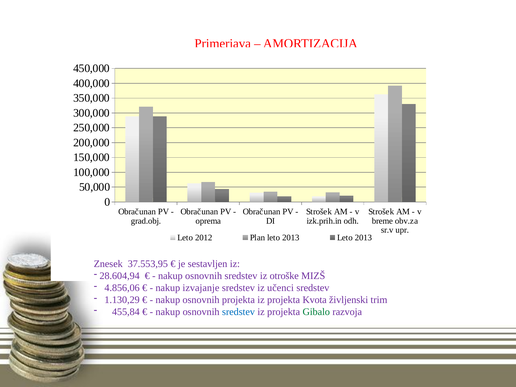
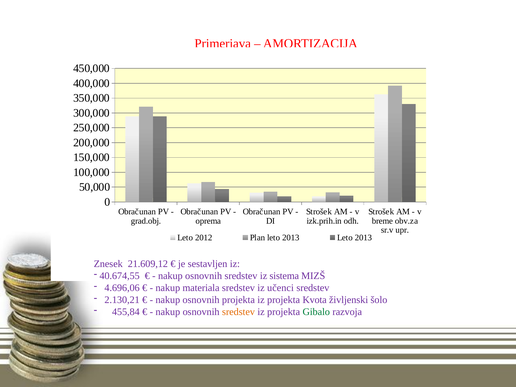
37.553,95: 37.553,95 -> 21.609,12 (148, 264)
28.604,94: 28.604,94 -> 40.674,55 (120, 276)
otroške: otroške -> sistema (284, 276)
4.856,06: 4.856,06 -> 4.696,06 (122, 288)
izvajanje: izvajanje -> materiala (201, 288)
1.130,29: 1.130,29 -> 2.130,21 (122, 300)
trim: trim -> šolo (379, 300)
sredstev colour: blue -> orange (238, 312)
